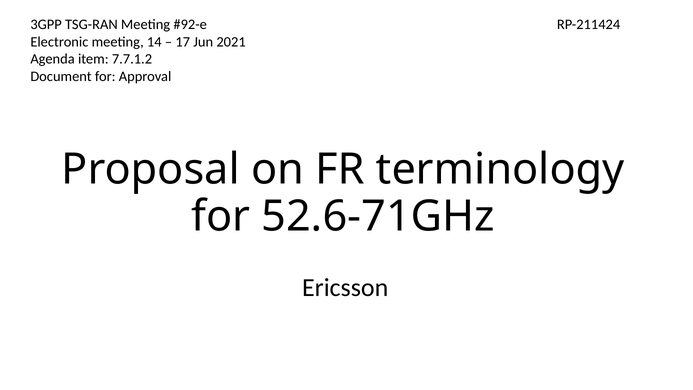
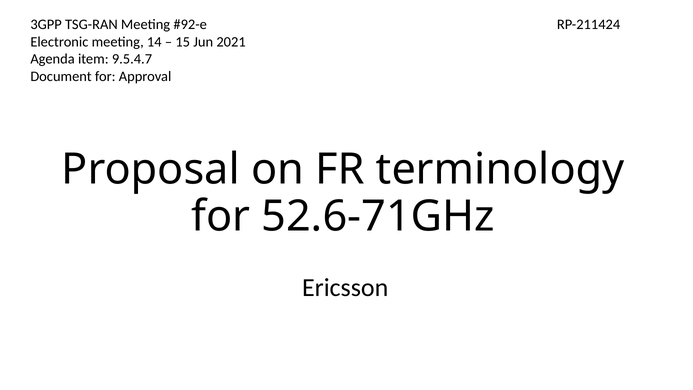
17: 17 -> 15 (183, 42)
7.7.1.2: 7.7.1.2 -> 9.5.4.7 (132, 59)
